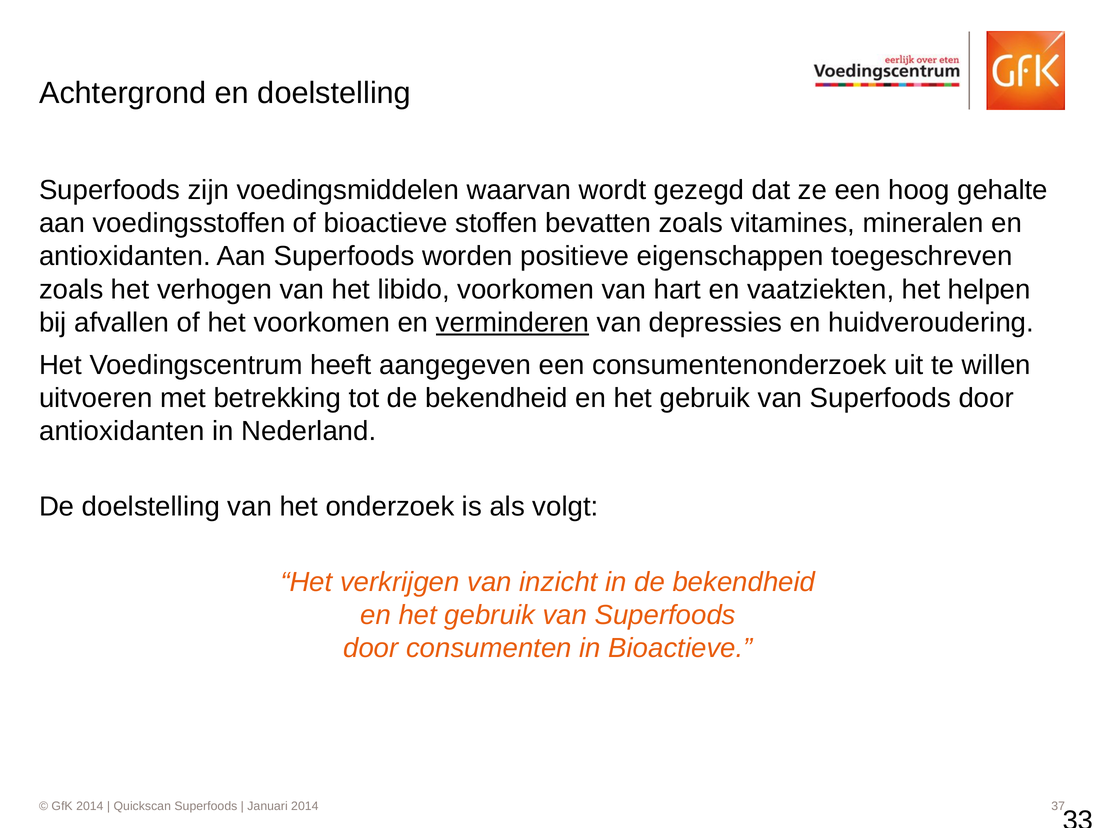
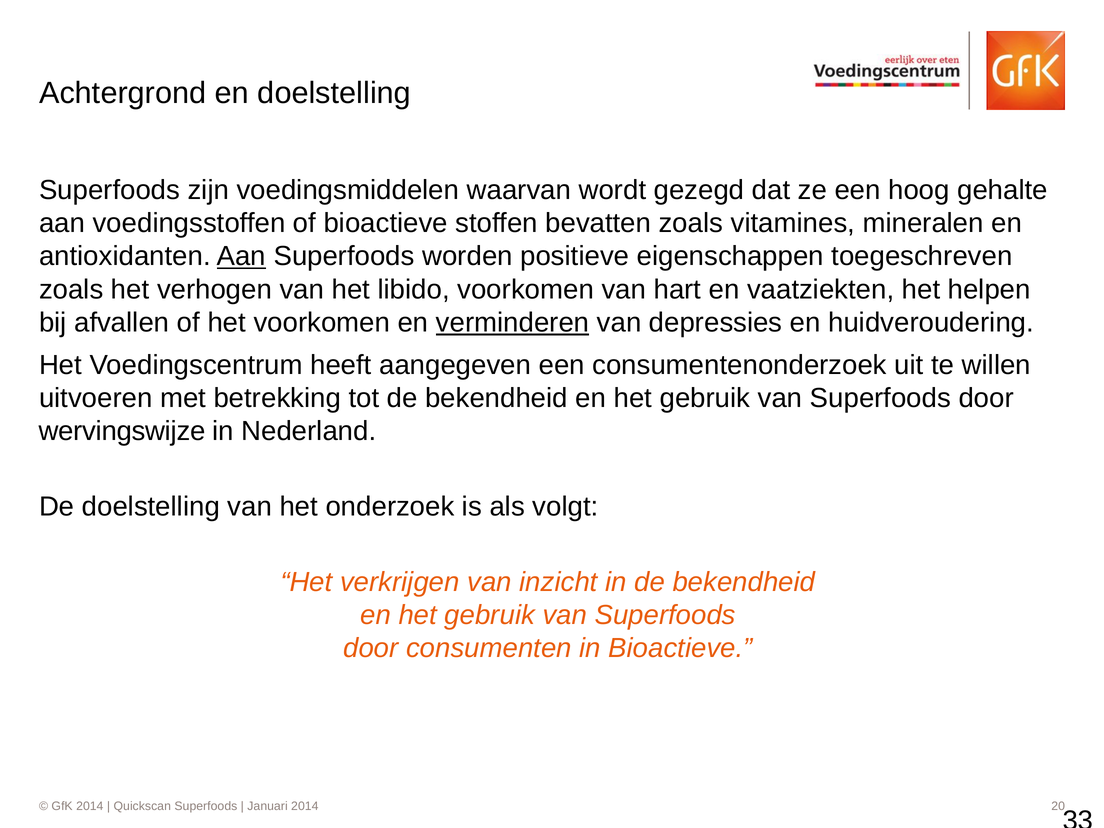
Aan underline: none -> present (241, 256)
antioxidanten: antioxidanten -> wervingswijze (122, 431)
37: 37 -> 20 (1058, 806)
